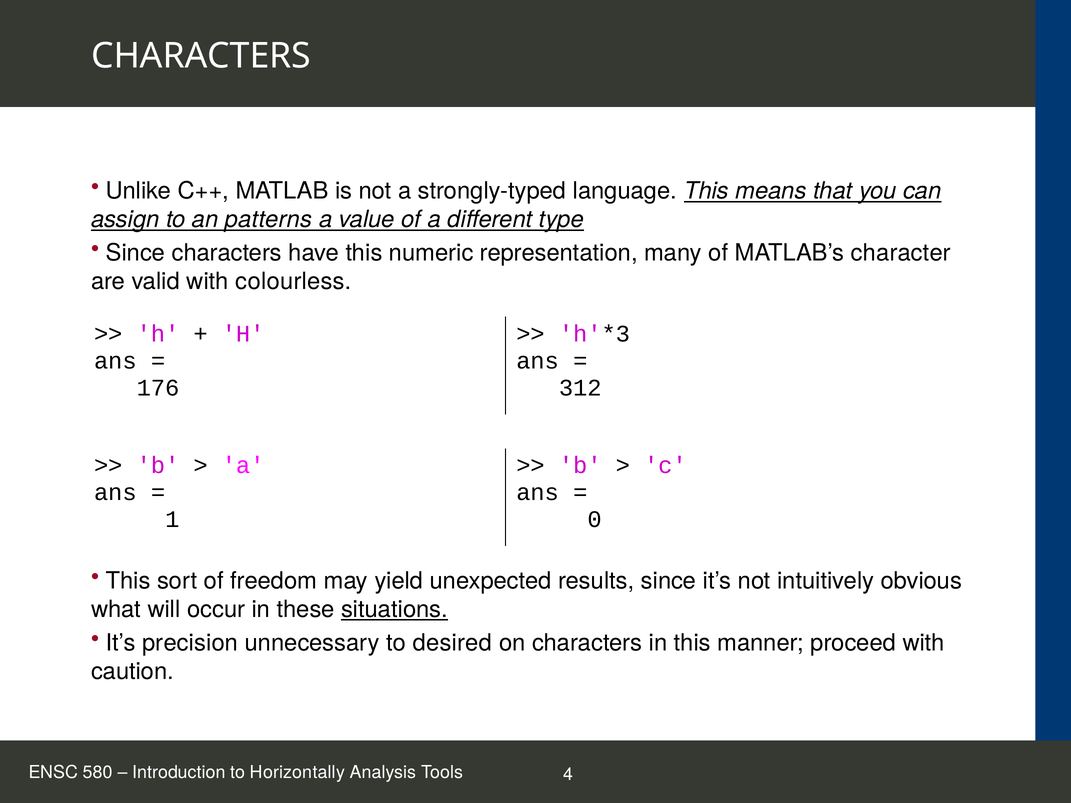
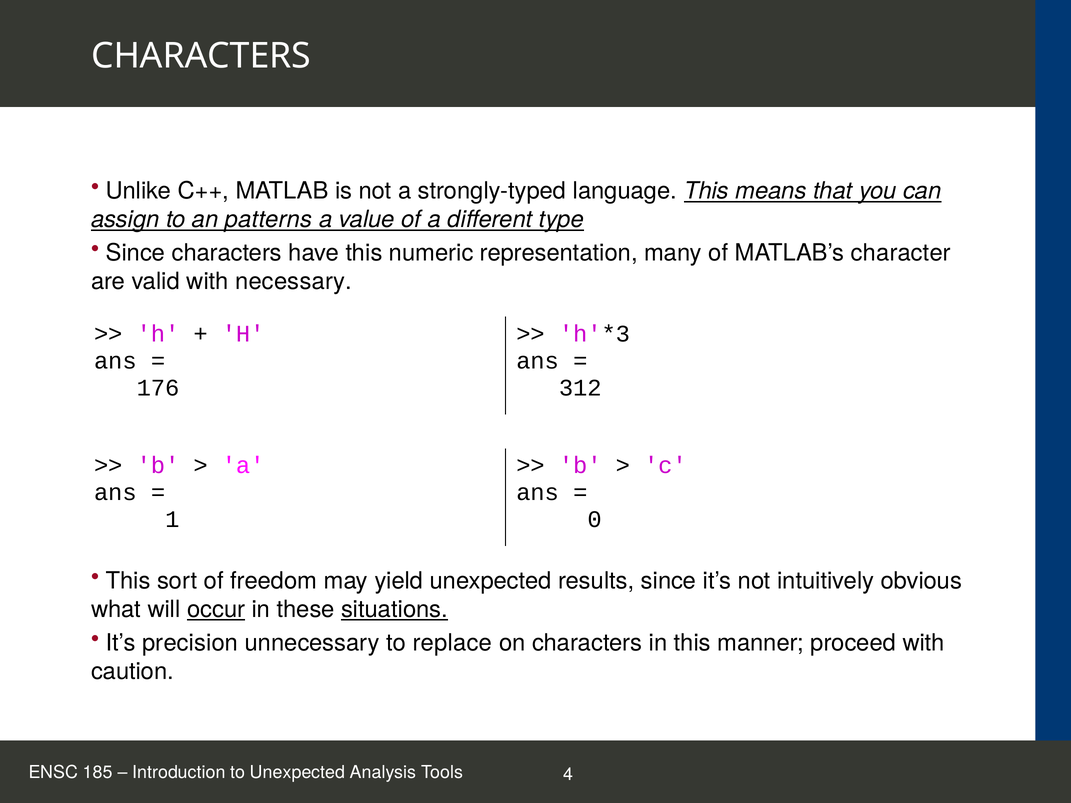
colourless: colourless -> necessary (294, 281)
occur underline: none -> present (216, 610)
desired: desired -> replace (452, 643)
580: 580 -> 185 (98, 773)
to Horizontally: Horizontally -> Unexpected (298, 773)
